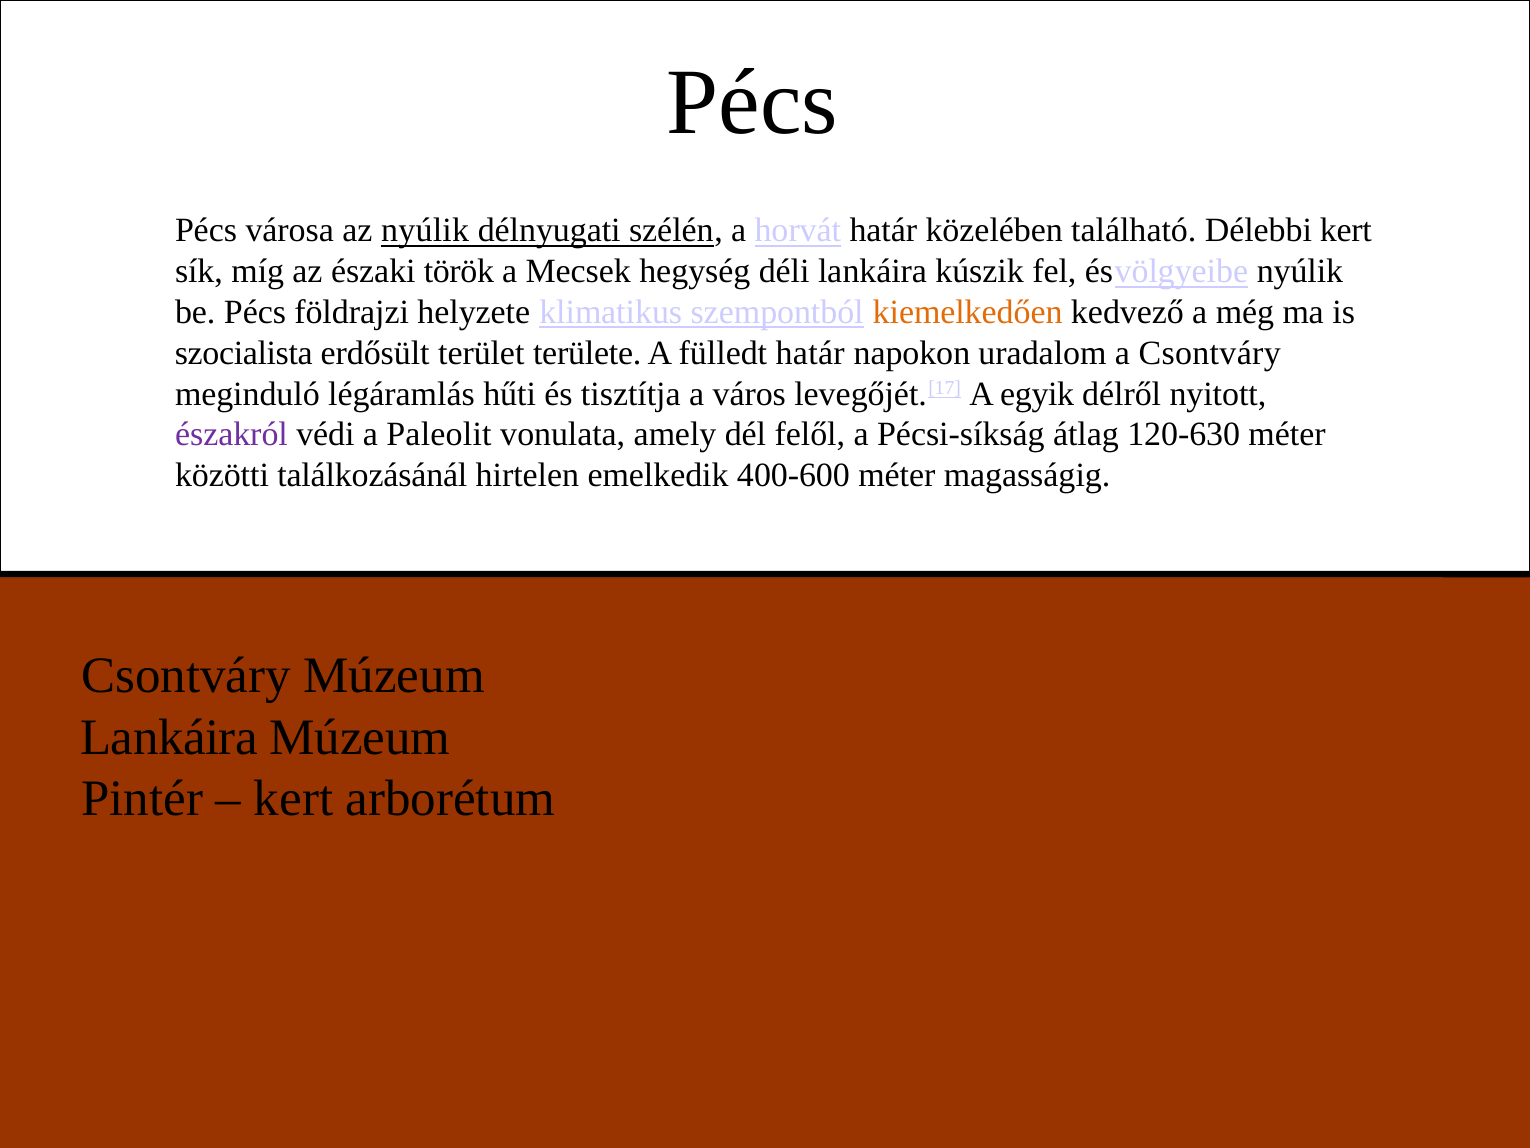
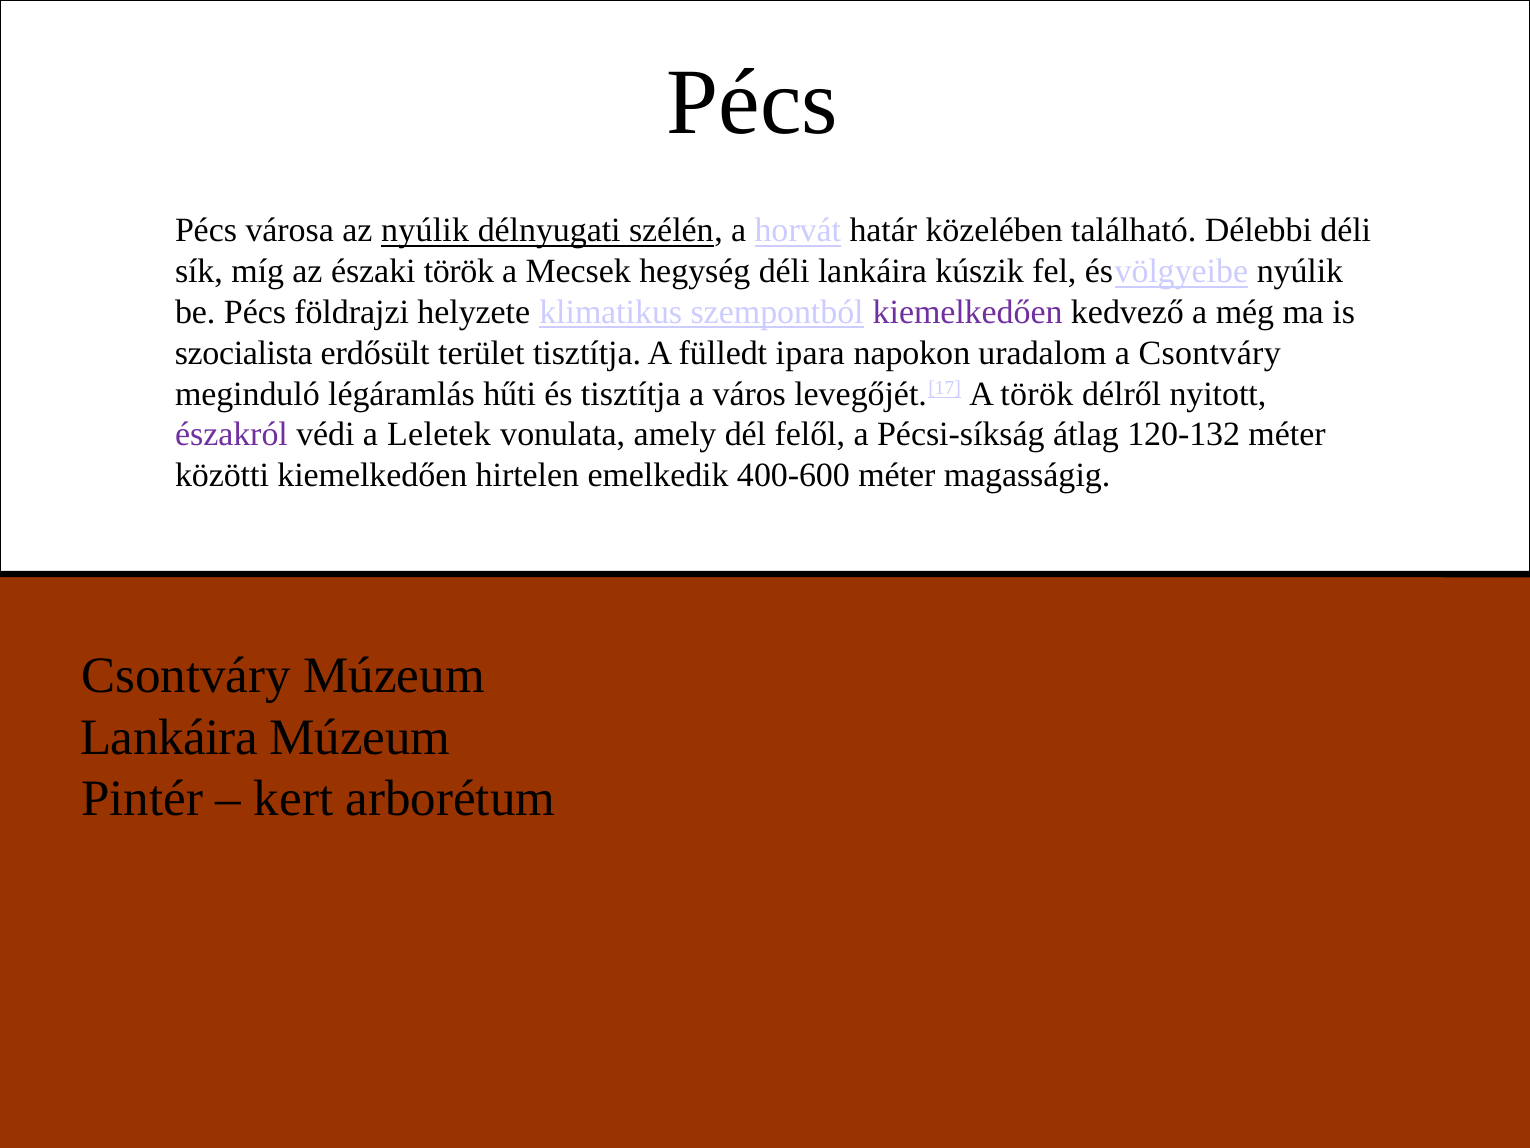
Délebbi kert: kert -> déli (1346, 231)
kiemelkedően colour: orange -> purple (968, 312)
terület területe: területe -> tisztítja (587, 353)
fülledt határ: határ -> ipara (810, 353)
A egyik: egyik -> török (1037, 394)
Paleolit: Paleolit -> Leletek (439, 435)
120-630: 120-630 -> 120-132 (1184, 435)
közötti találkozásánál: találkozásánál -> kiemelkedően (372, 475)
